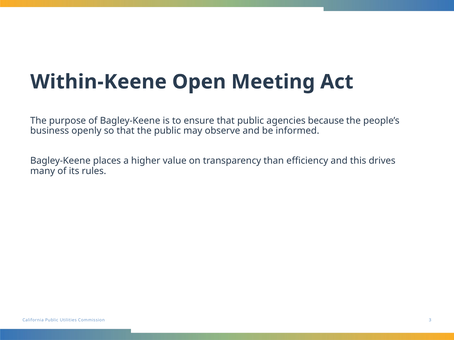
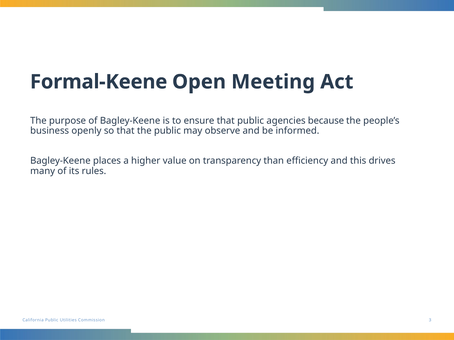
Within-Keene: Within-Keene -> Formal-Keene (99, 82)
